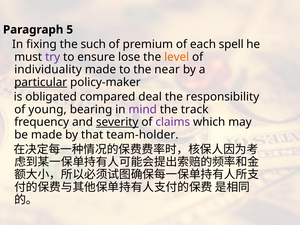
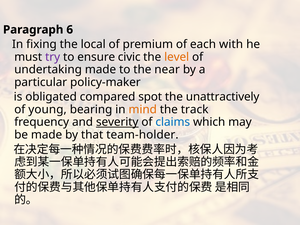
5: 5 -> 6 (70, 30)
such: such -> local (93, 44)
spell: spell -> with (231, 44)
lose: lose -> civic (129, 57)
individuality: individuality -> undertaking (48, 70)
particular underline: present -> none (41, 82)
deal: deal -> spot (150, 97)
responsibility: responsibility -> unattractively (223, 97)
mind colour: purple -> orange (143, 109)
claims colour: purple -> blue (173, 122)
